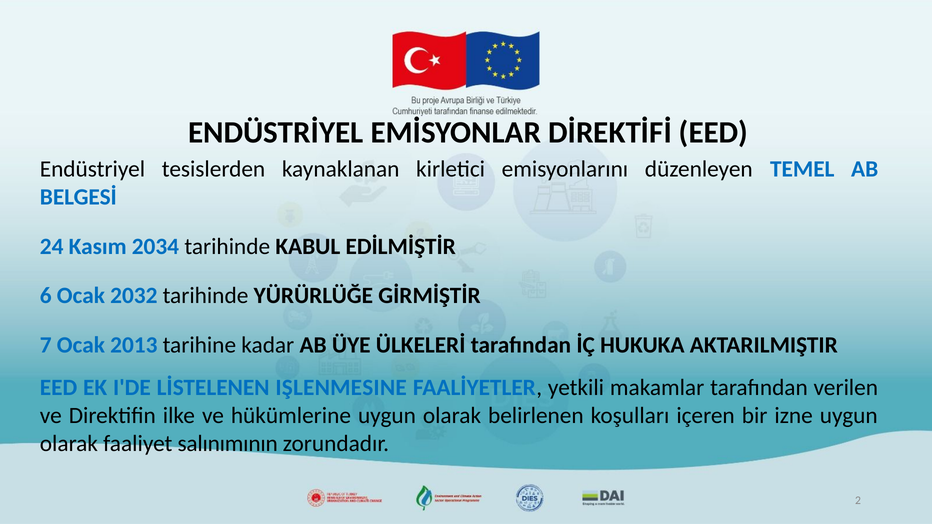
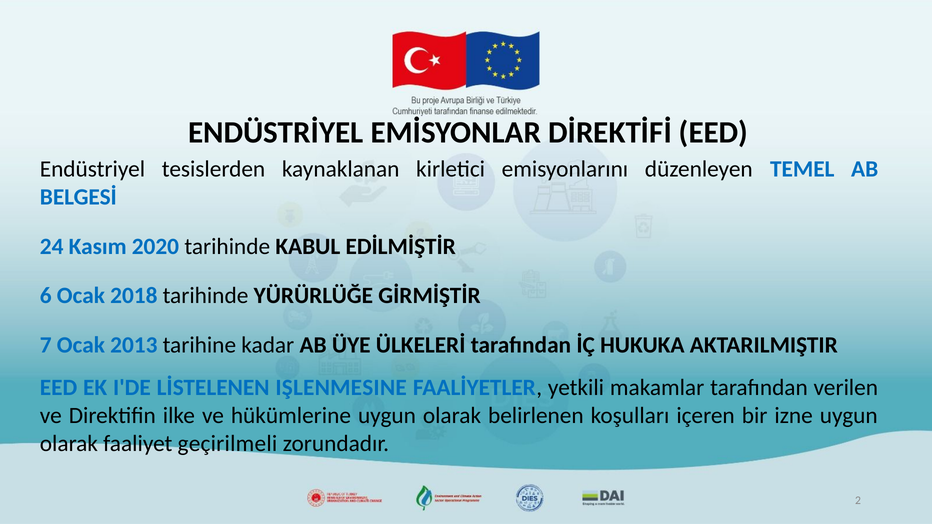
2034: 2034 -> 2020 (155, 246)
2032: 2032 -> 2018 (134, 296)
salınımının: salınımının -> geçirilmeli (227, 444)
